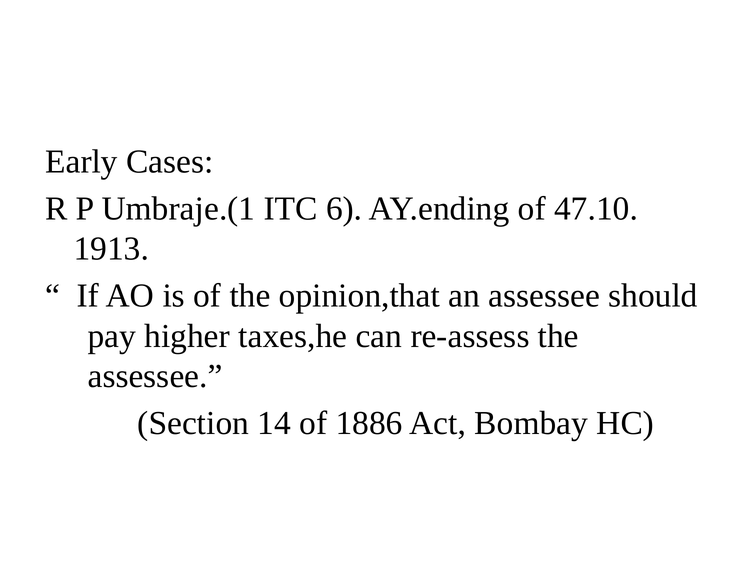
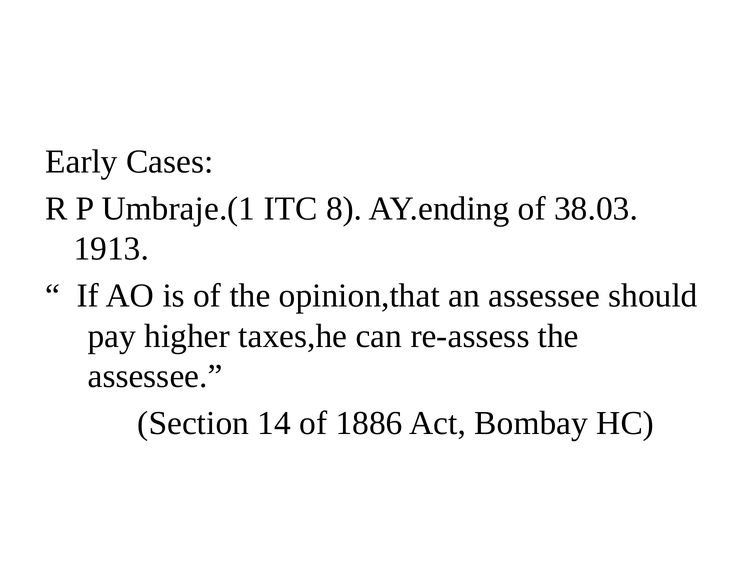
6: 6 -> 8 (344, 209)
47.10: 47.10 -> 38.03 (596, 209)
